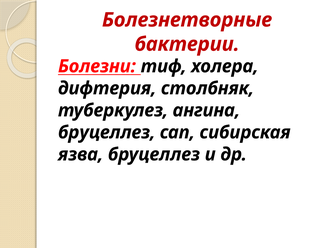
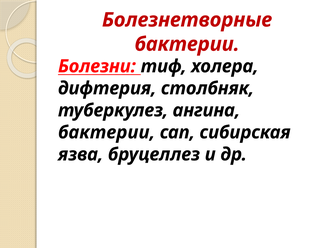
бруцеллез: бруцеллез -> бактерии (107, 132)
